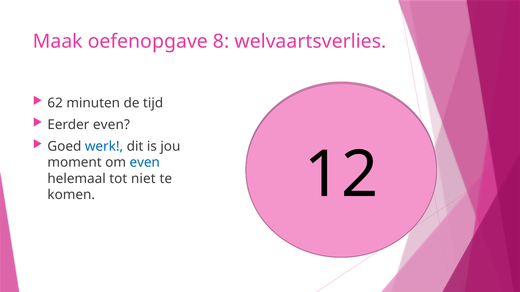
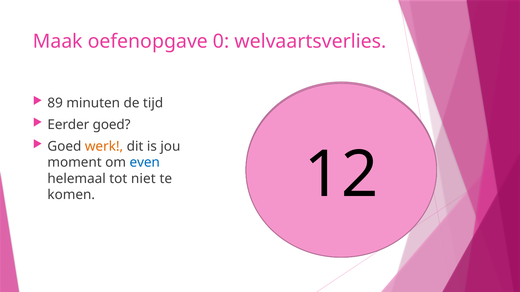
8: 8 -> 0 (221, 42)
62: 62 -> 89 (55, 103)
Eerder even: even -> goed (112, 125)
werk colour: blue -> orange (104, 146)
